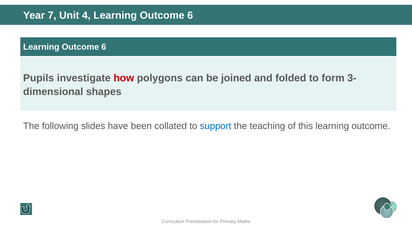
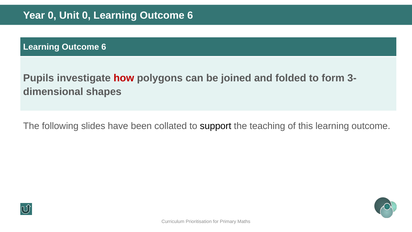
Year 7: 7 -> 0 (52, 15)
Unit 4: 4 -> 0 (86, 15)
support colour: blue -> black (216, 126)
